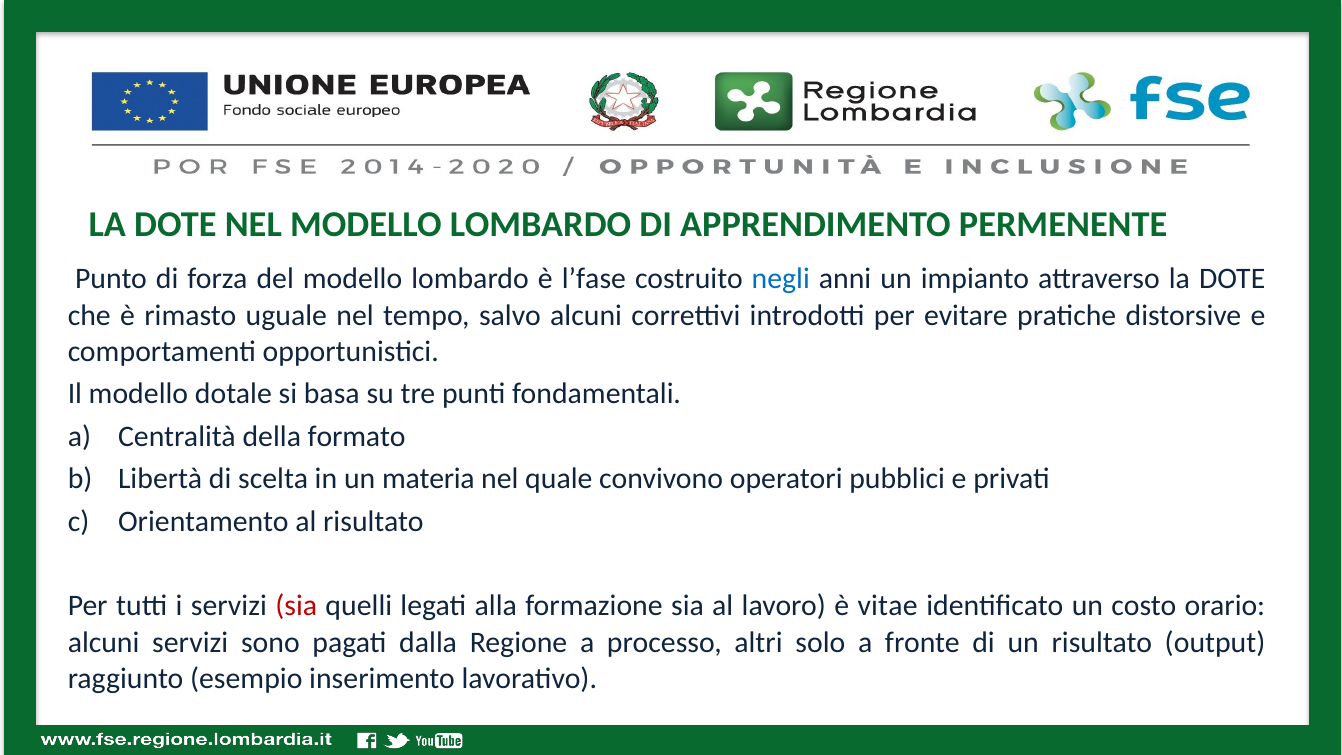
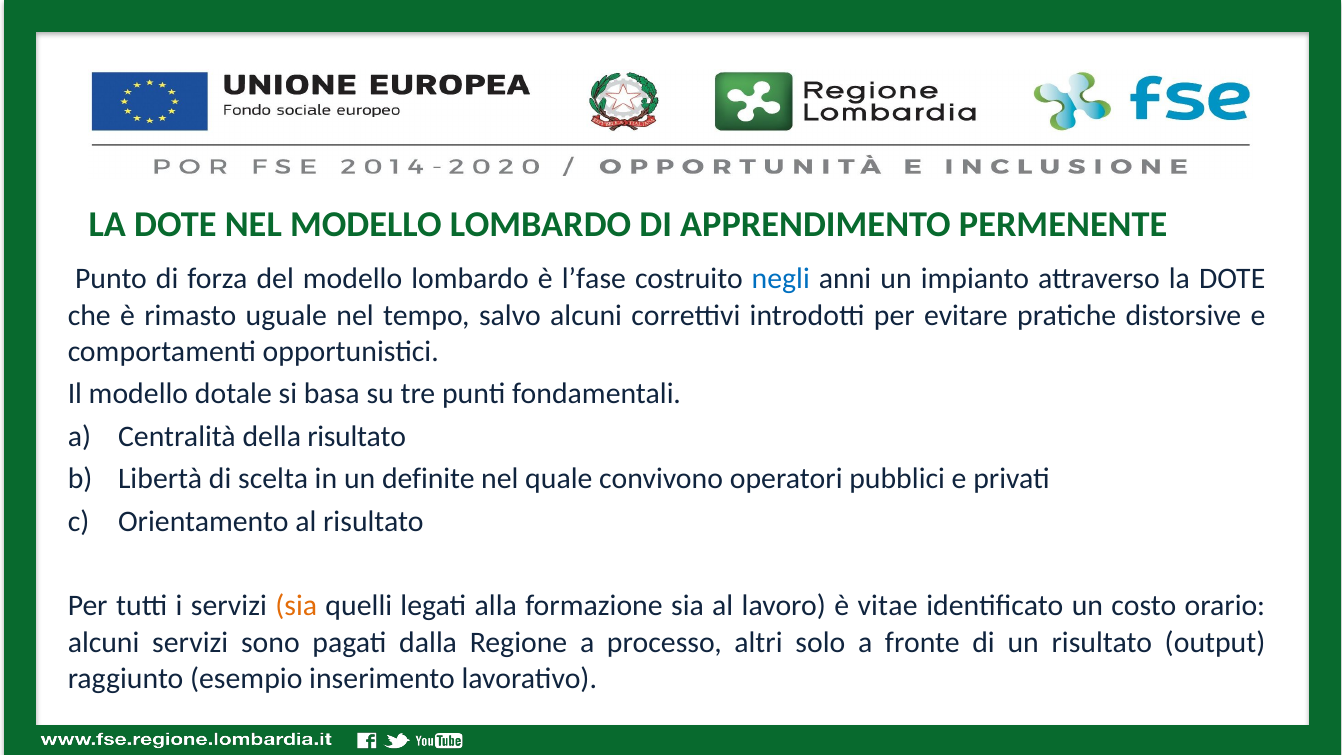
della formato: formato -> risultato (357, 436)
materia: materia -> definite (428, 479)
sia colour: red -> orange (296, 606)
